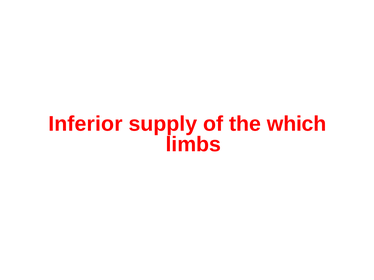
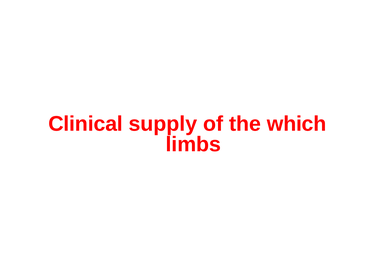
Inferior: Inferior -> Clinical (86, 124)
